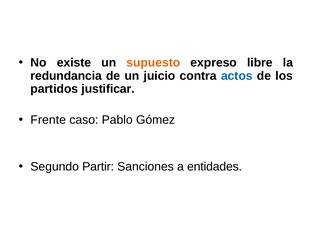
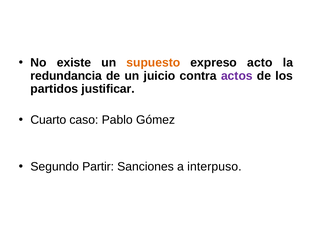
libre: libre -> acto (260, 63)
actos colour: blue -> purple (237, 76)
Frente: Frente -> Cuarto (48, 120)
entidades: entidades -> interpuso (214, 167)
